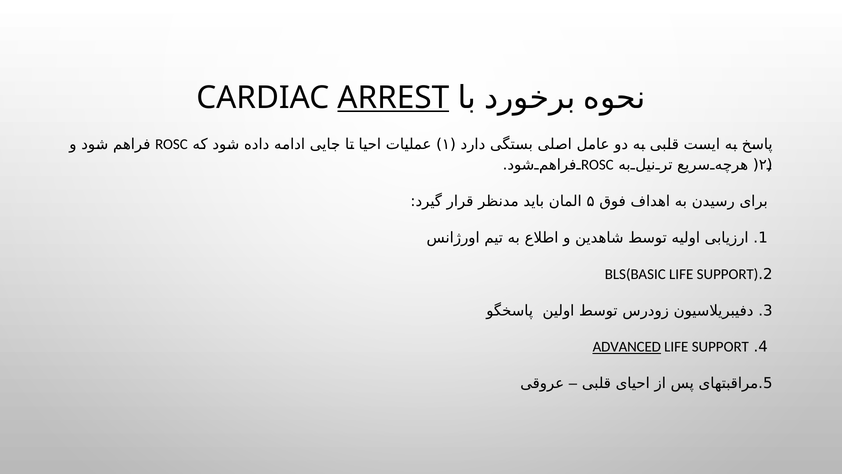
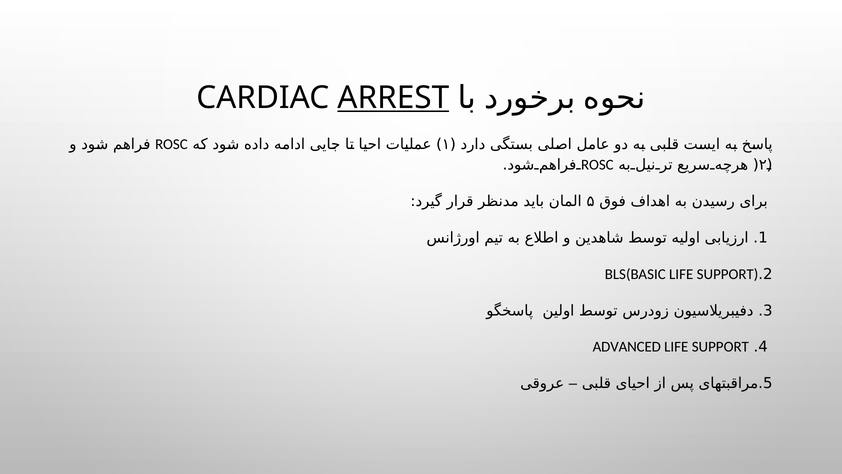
ADVANCED underline: present -> none (627, 347)
